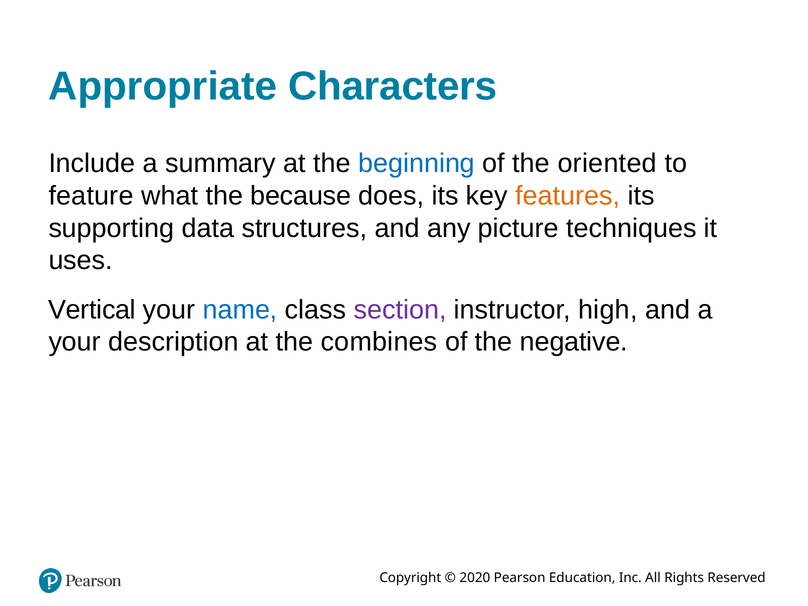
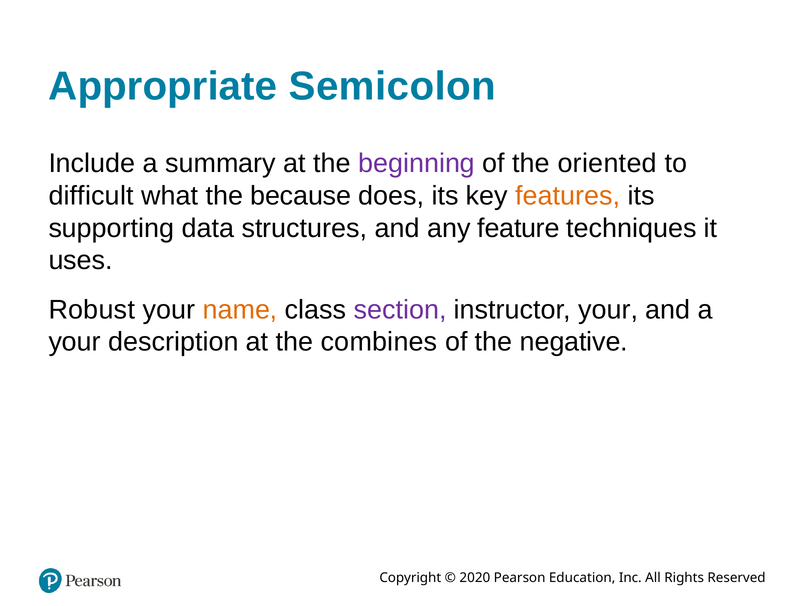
Characters: Characters -> Semicolon (392, 86)
beginning colour: blue -> purple (417, 164)
feature: feature -> difficult (91, 196)
picture: picture -> feature (518, 228)
Vertical: Vertical -> Robust (92, 310)
name colour: blue -> orange (240, 310)
instructor high: high -> your (608, 310)
